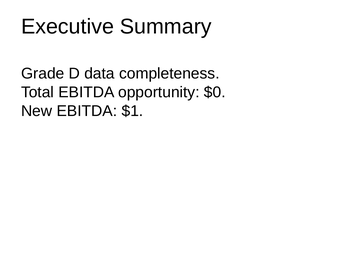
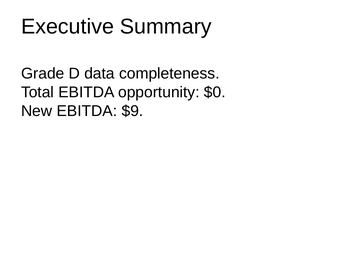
$1: $1 -> $9 (132, 111)
